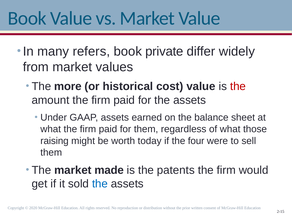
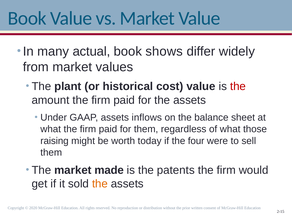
refers: refers -> actual (91, 51)
private: private -> shows (164, 51)
more: more -> plant (68, 86)
earned: earned -> inflows (147, 117)
the colour: blue -> orange (100, 184)
